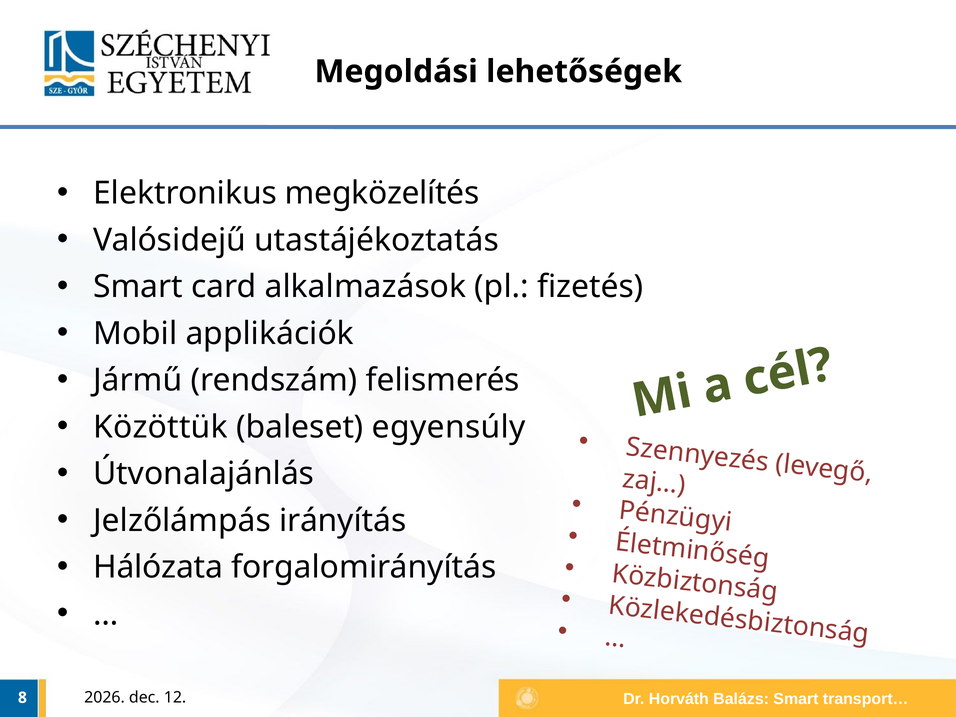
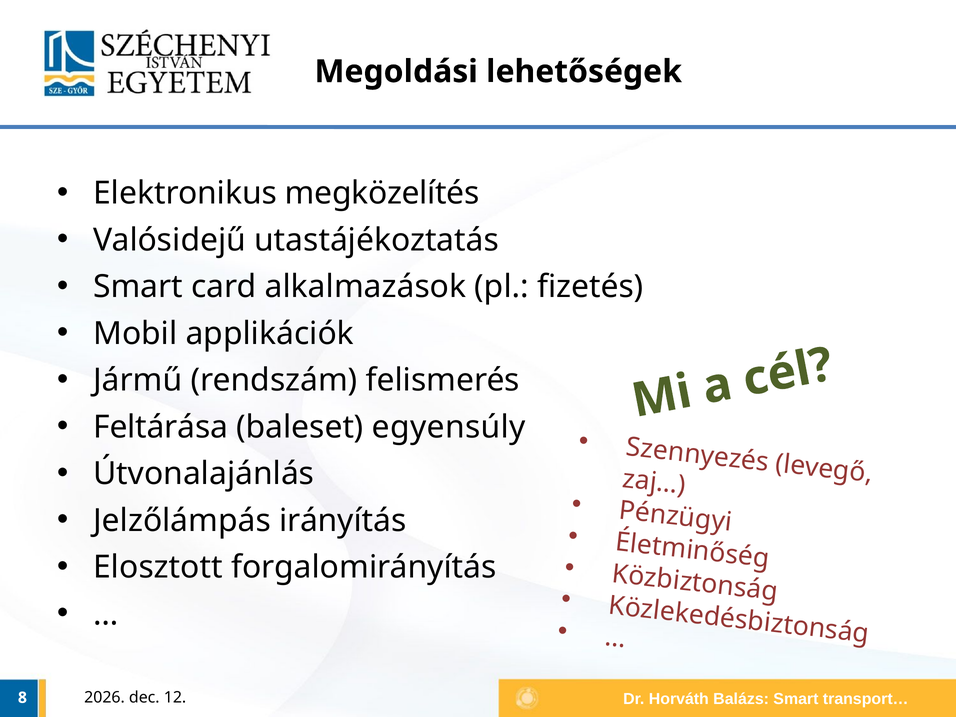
Közöttük: Közöttük -> Feltárása (161, 427)
Hálózata: Hálózata -> Elosztott (158, 567)
